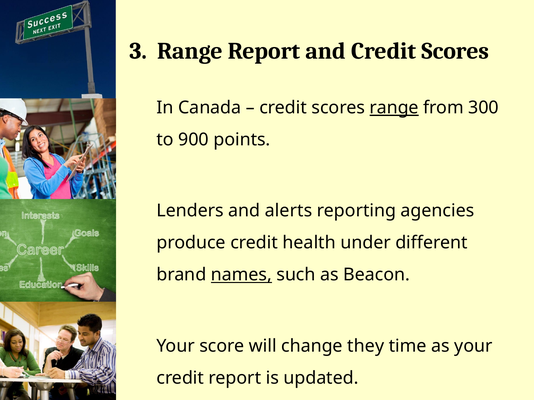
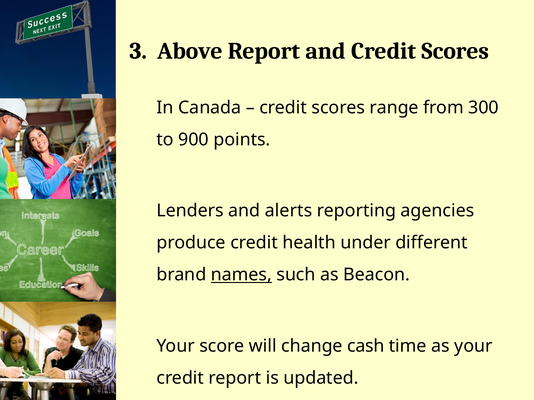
3 Range: Range -> Above (190, 51)
range underline: present -> none (394, 108)
they: they -> cash (366, 346)
